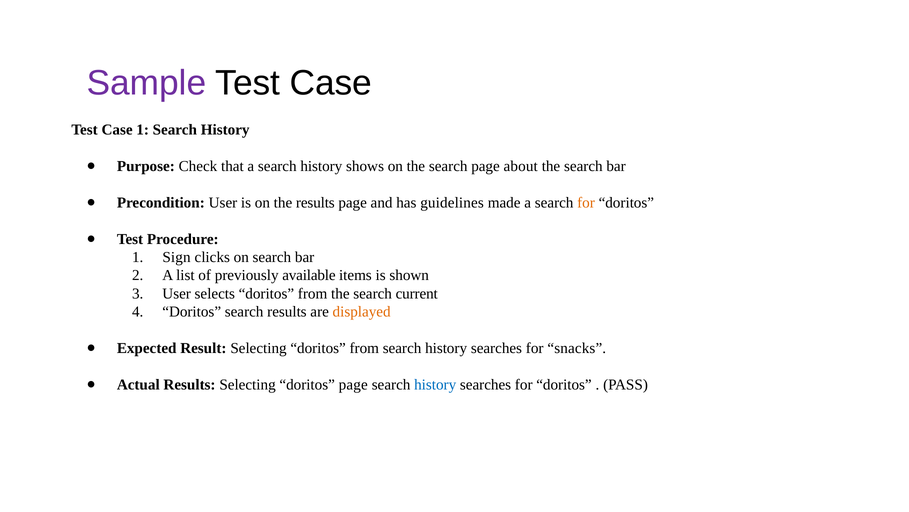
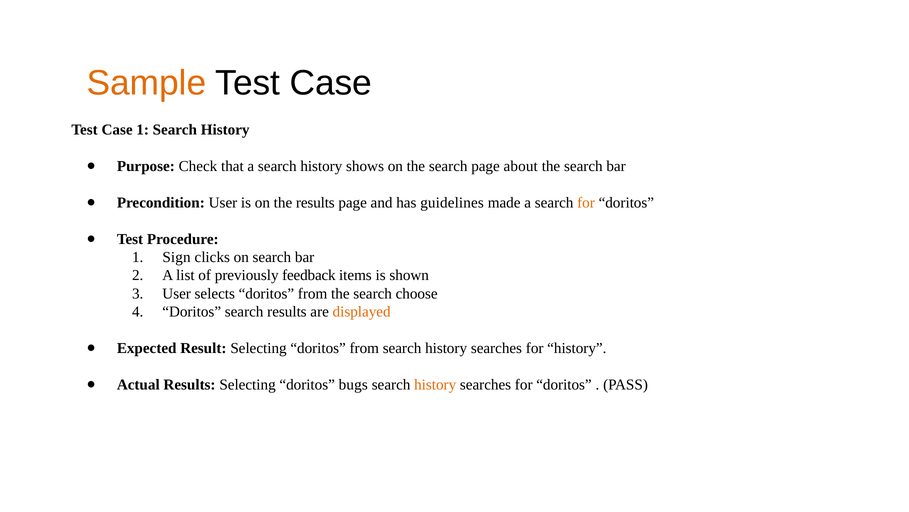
Sample colour: purple -> orange (146, 83)
available: available -> feedback (309, 275)
current: current -> choose (417, 293)
for snacks: snacks -> history (577, 348)
doritos page: page -> bugs (353, 384)
history colour: blue -> orange (435, 384)
